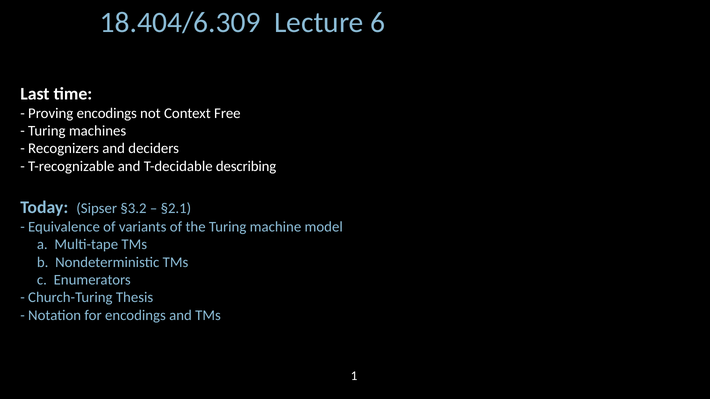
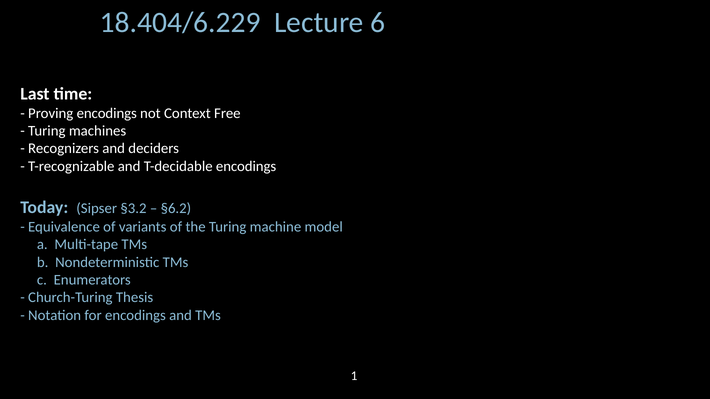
18.404/6.309: 18.404/6.309 -> 18.404/6.229 (180, 22)
T-decidable describing: describing -> encodings (246, 166)
§2.1: §2.1 -> §6.2 (176, 209)
